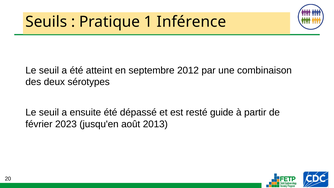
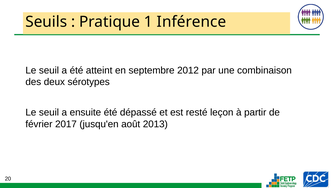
guide: guide -> leçon (222, 112)
2023: 2023 -> 2017 (66, 124)
